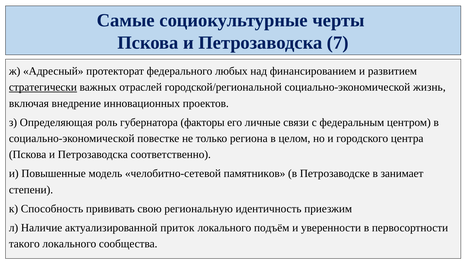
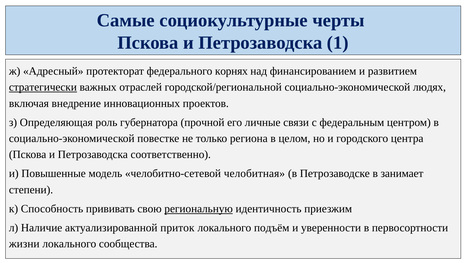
7: 7 -> 1 (338, 43)
любых: любых -> корнях (231, 71)
жизнь: жизнь -> людях (429, 87)
факторы: факторы -> прочной (203, 122)
памятников: памятников -> челобитная (254, 173)
региональную underline: none -> present (199, 209)
такого: такого -> жизни (24, 244)
